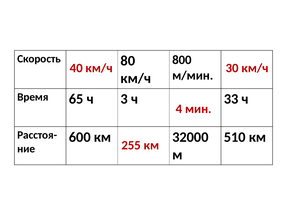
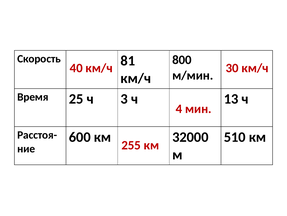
80: 80 -> 81 (128, 61)
65: 65 -> 25 (76, 99)
33: 33 -> 13 (231, 99)
